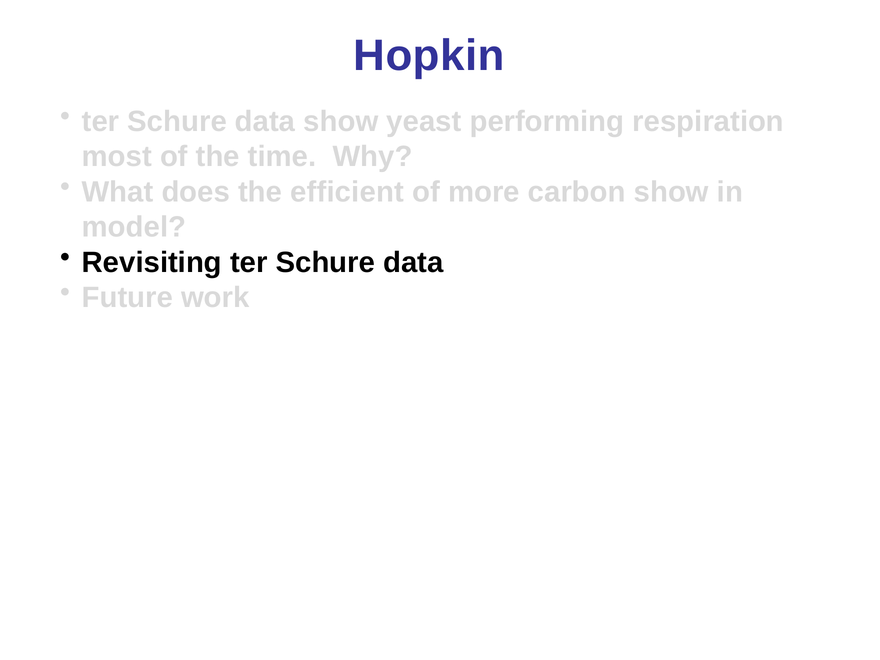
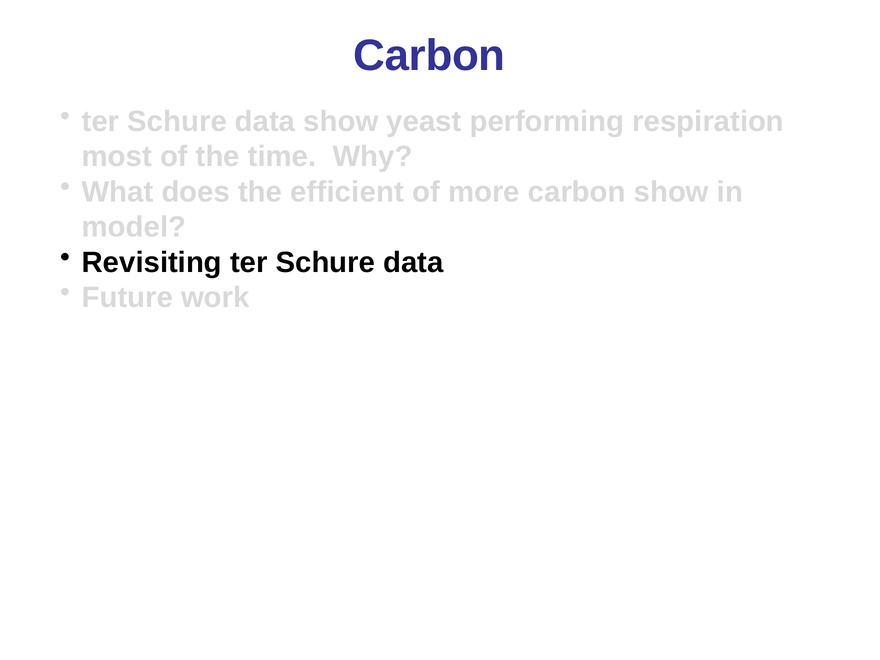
Hopkin: Hopkin -> Carbon (429, 56)
